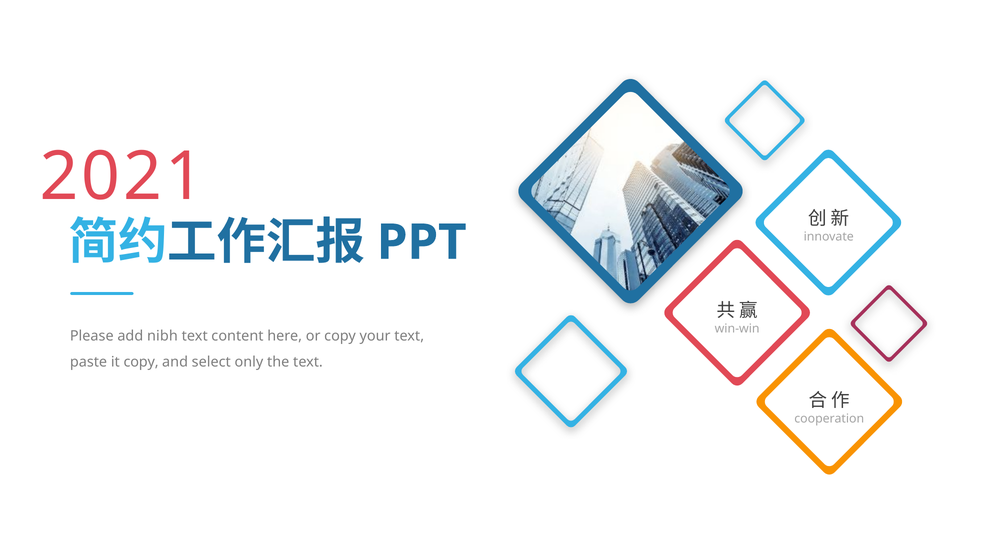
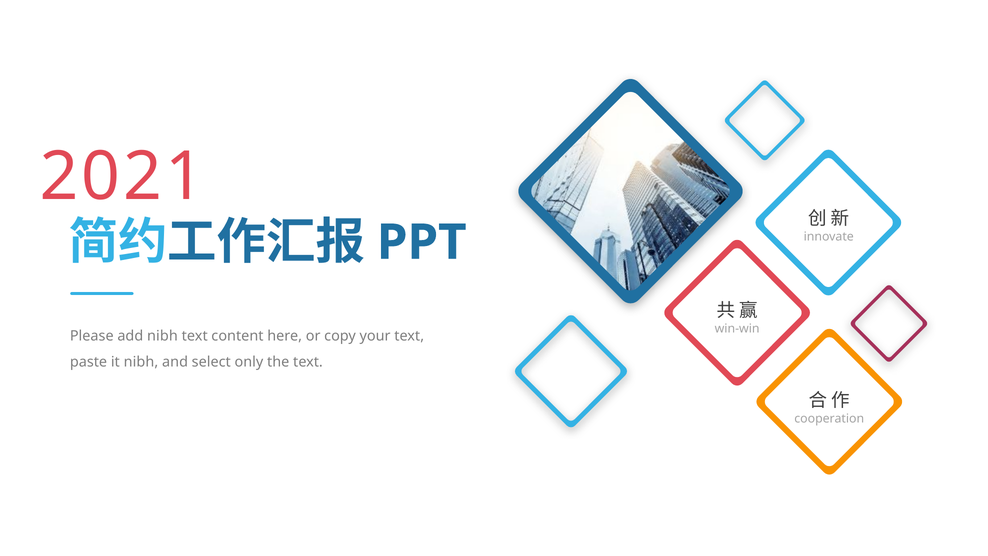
it copy: copy -> nibh (141, 362)
